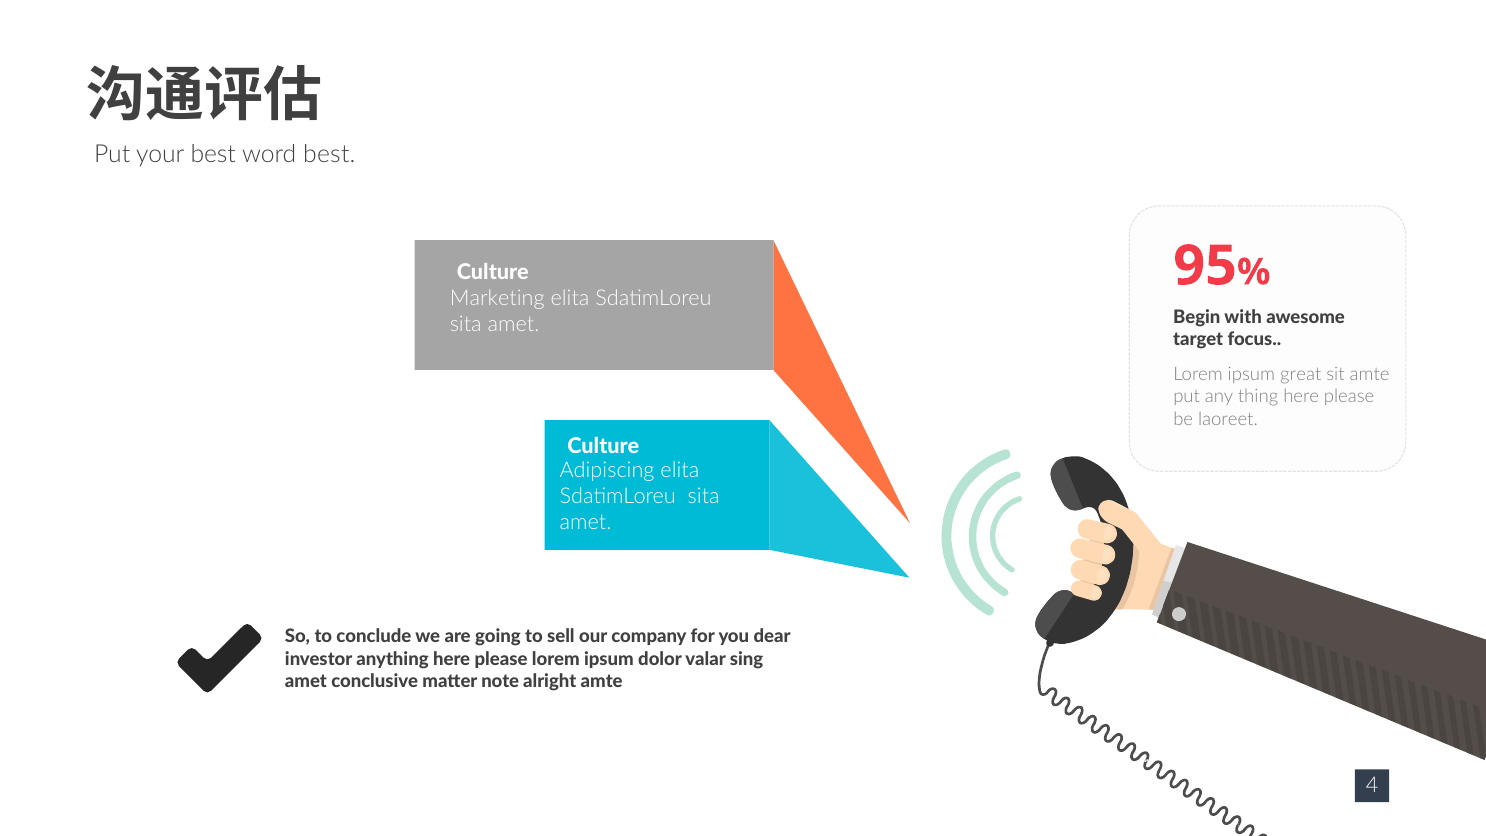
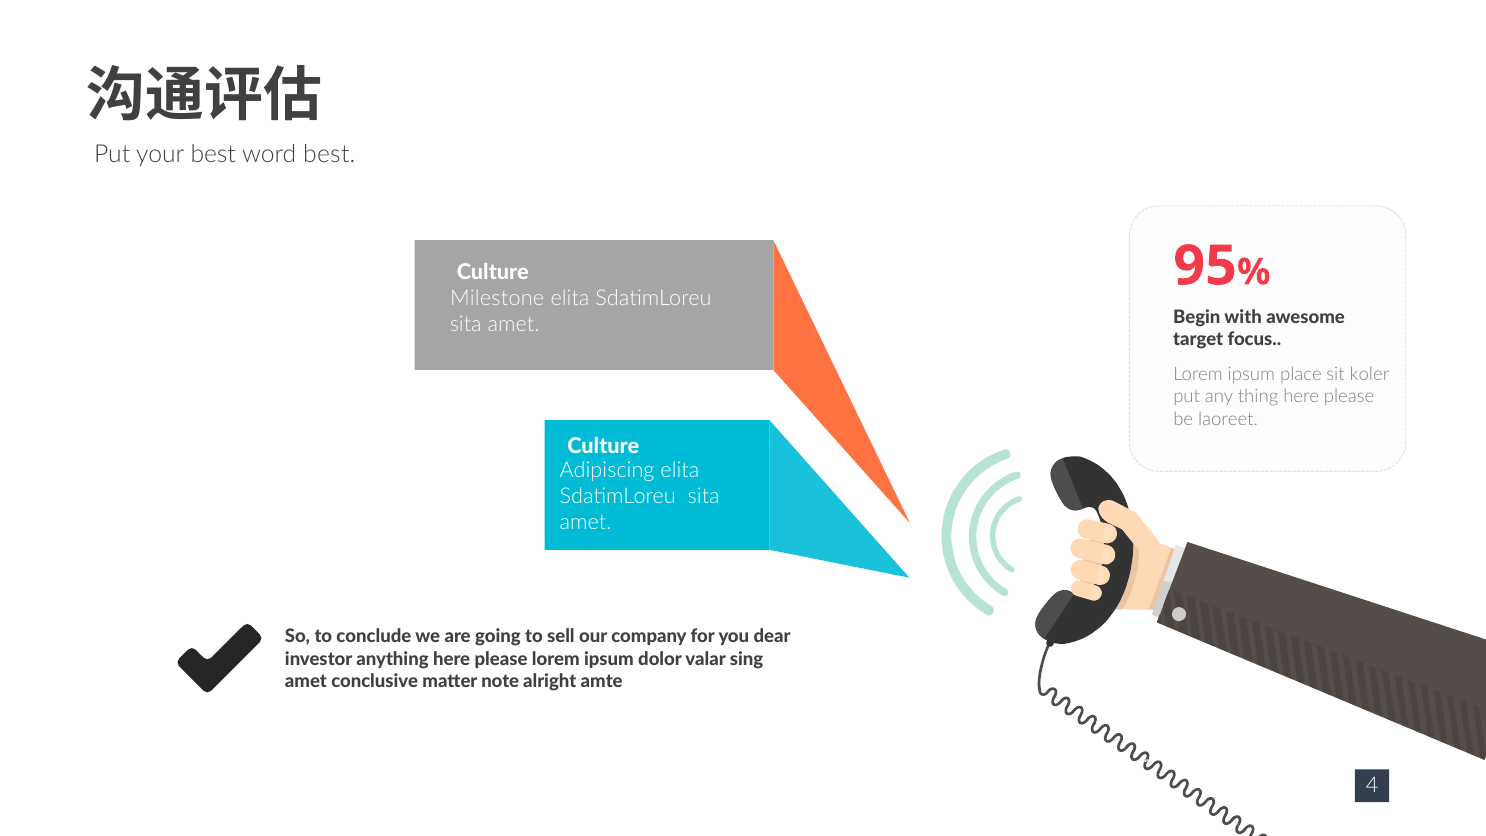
Marketing: Marketing -> Milestone (497, 298)
great: great -> place (1301, 374)
sit amte: amte -> koler (1370, 374)
